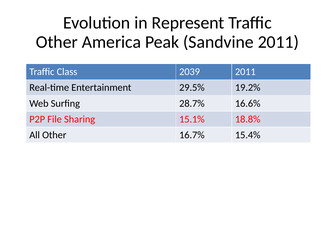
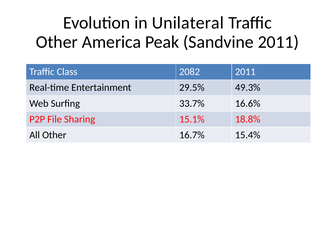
Represent: Represent -> Unilateral (188, 23)
2039: 2039 -> 2082 (190, 72)
19.2%: 19.2% -> 49.3% (248, 88)
28.7%: 28.7% -> 33.7% (192, 104)
